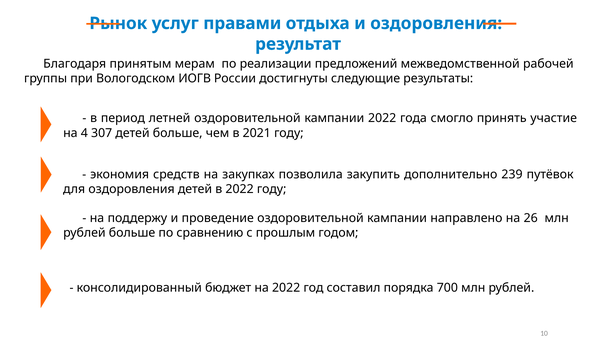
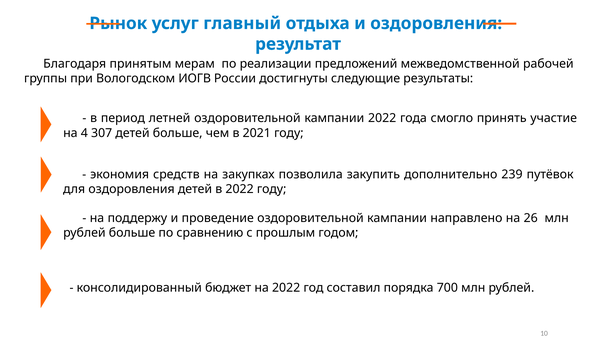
правами: правами -> главный (242, 23)
